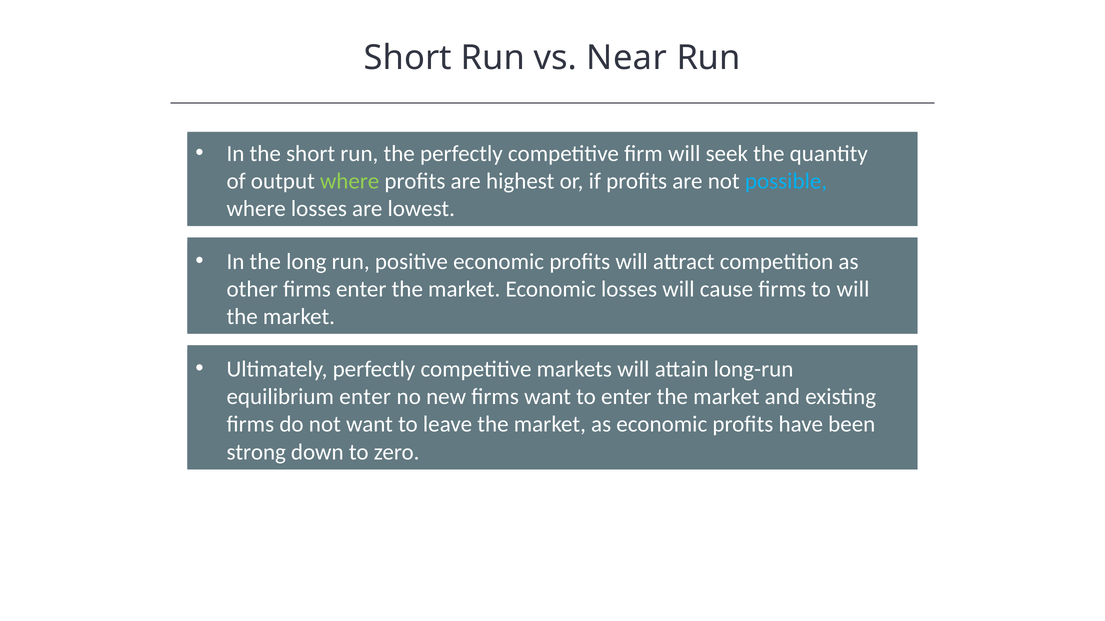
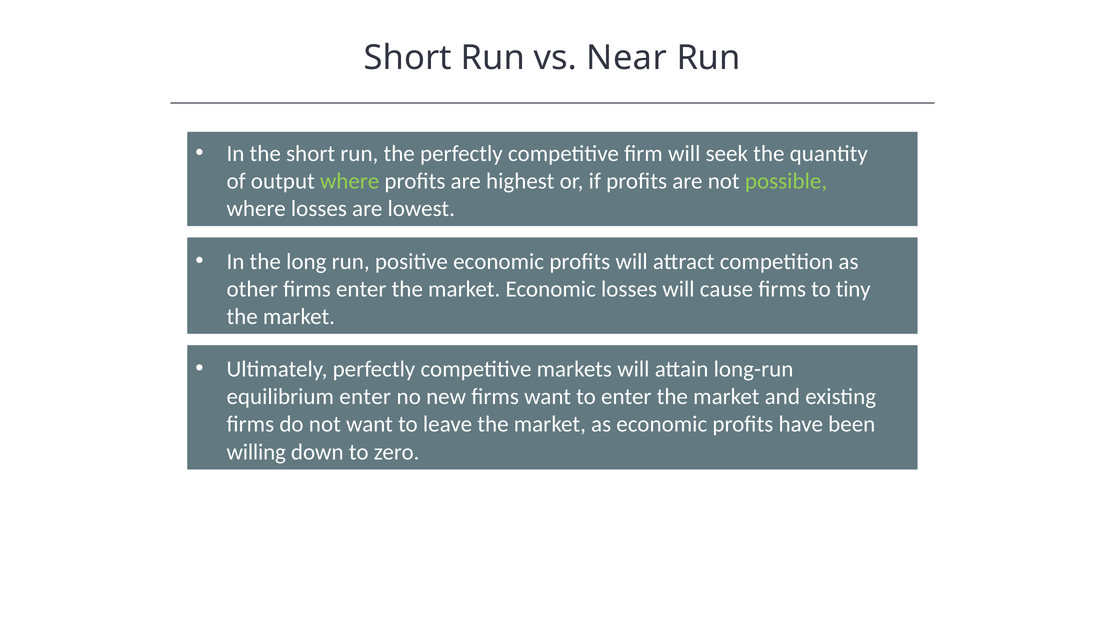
possible colour: light blue -> light green (786, 181)
to will: will -> tiny (853, 289)
strong: strong -> willing (256, 452)
